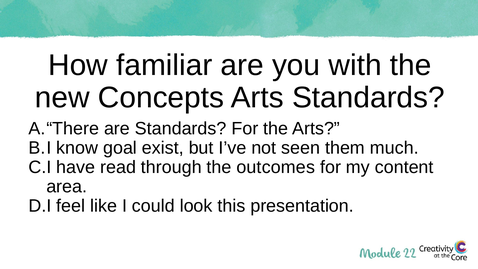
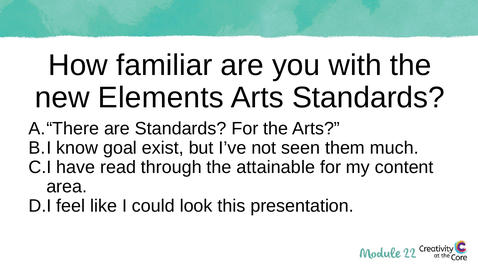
Concepts: Concepts -> Elements (161, 98)
outcomes: outcomes -> attainable (276, 167)
